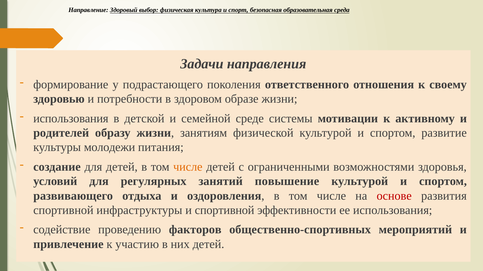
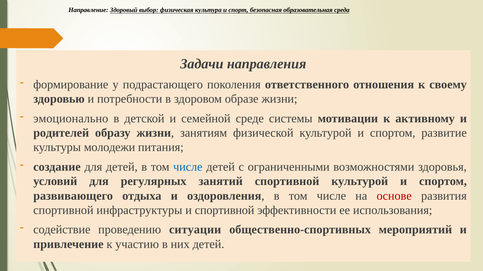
использования: использования -> эмоционально (71, 119)
числе colour: orange -> blue (188, 167)
занятий повышение: повышение -> спортивной (287, 182)
факторов: факторов -> ситуации (195, 230)
